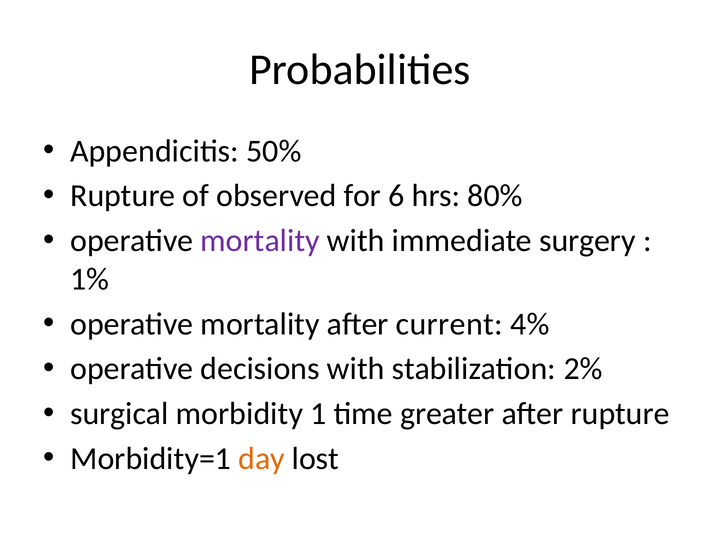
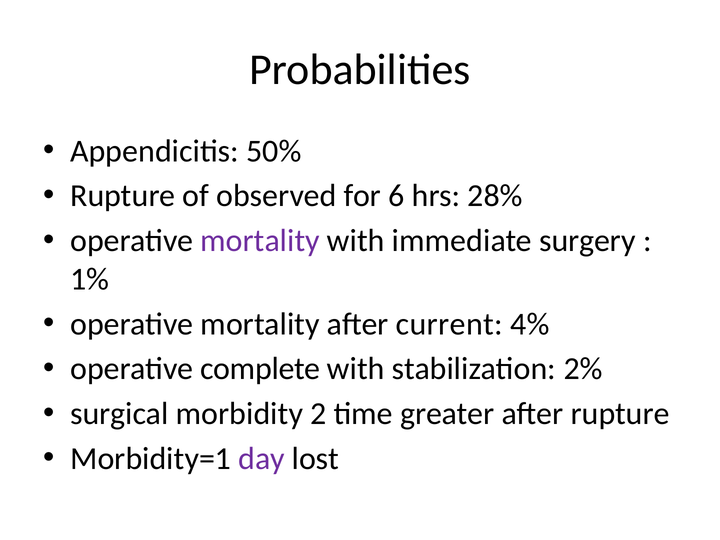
80%: 80% -> 28% (495, 196)
decisions: decisions -> complete (260, 369)
1: 1 -> 2 (318, 414)
day colour: orange -> purple (262, 459)
